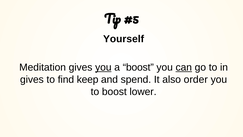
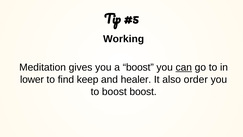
Yourself: Yourself -> Working (124, 39)
you underline: present -> none (103, 67)
gives: gives -> lower (32, 79)
spend: spend -> healer (136, 79)
boost lower: lower -> boost (143, 92)
